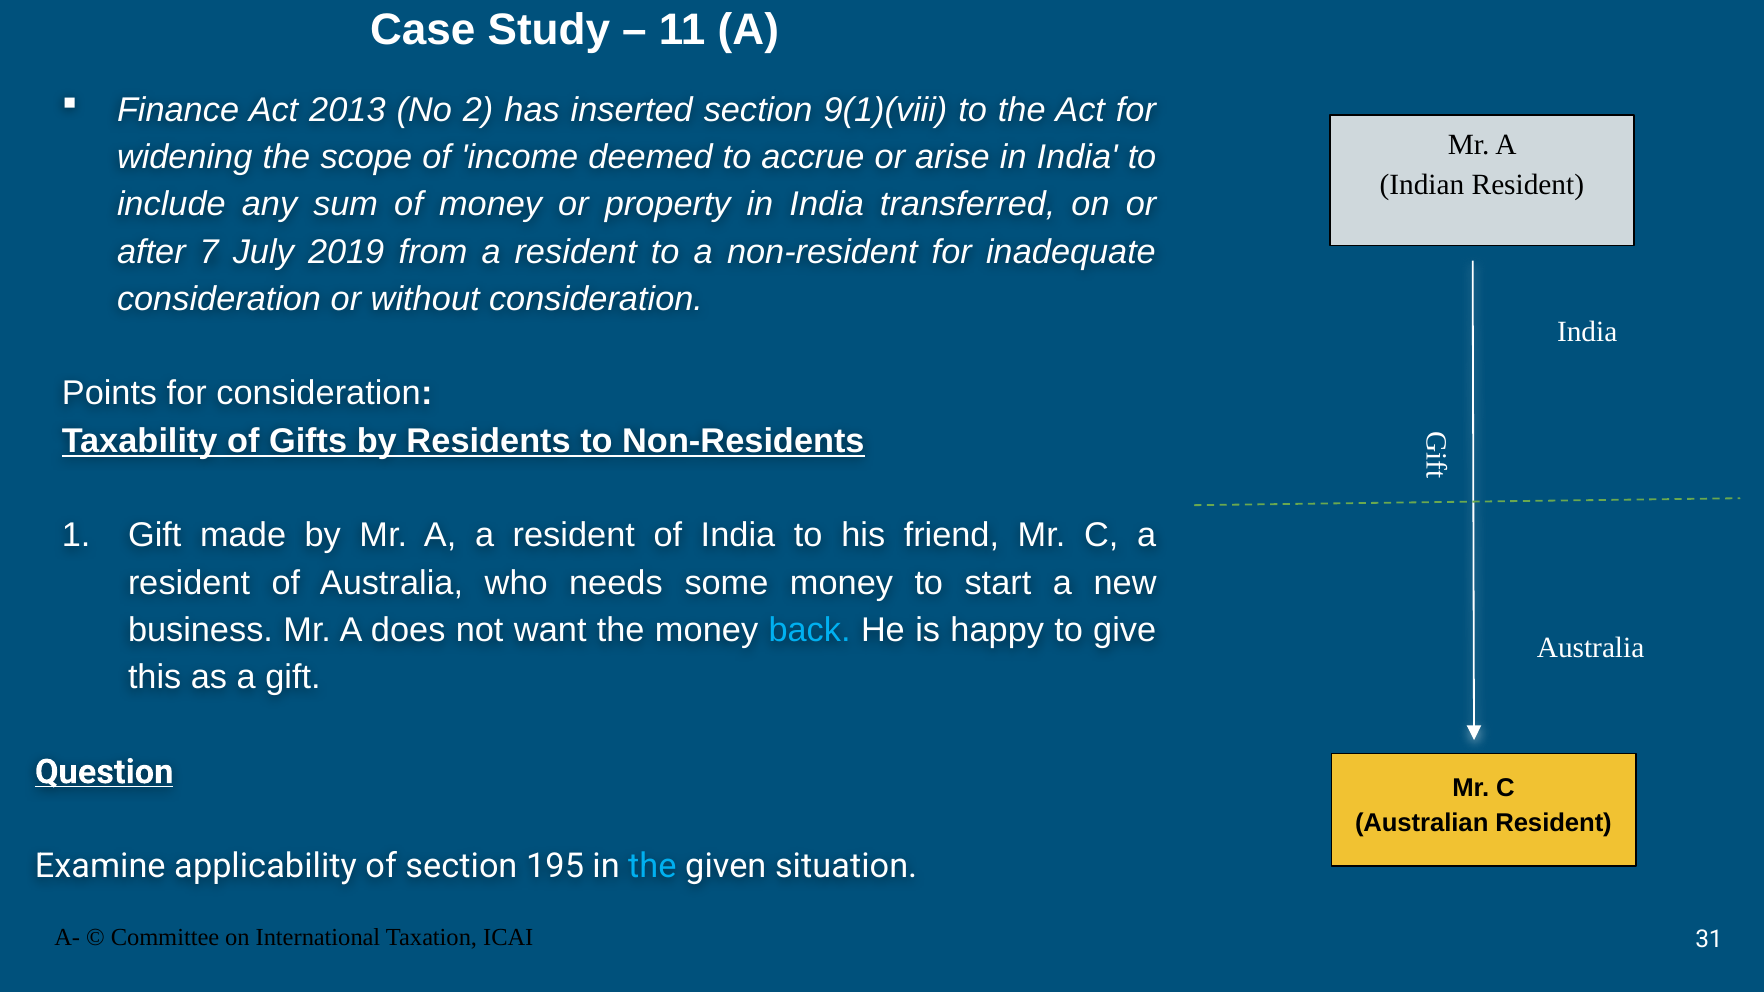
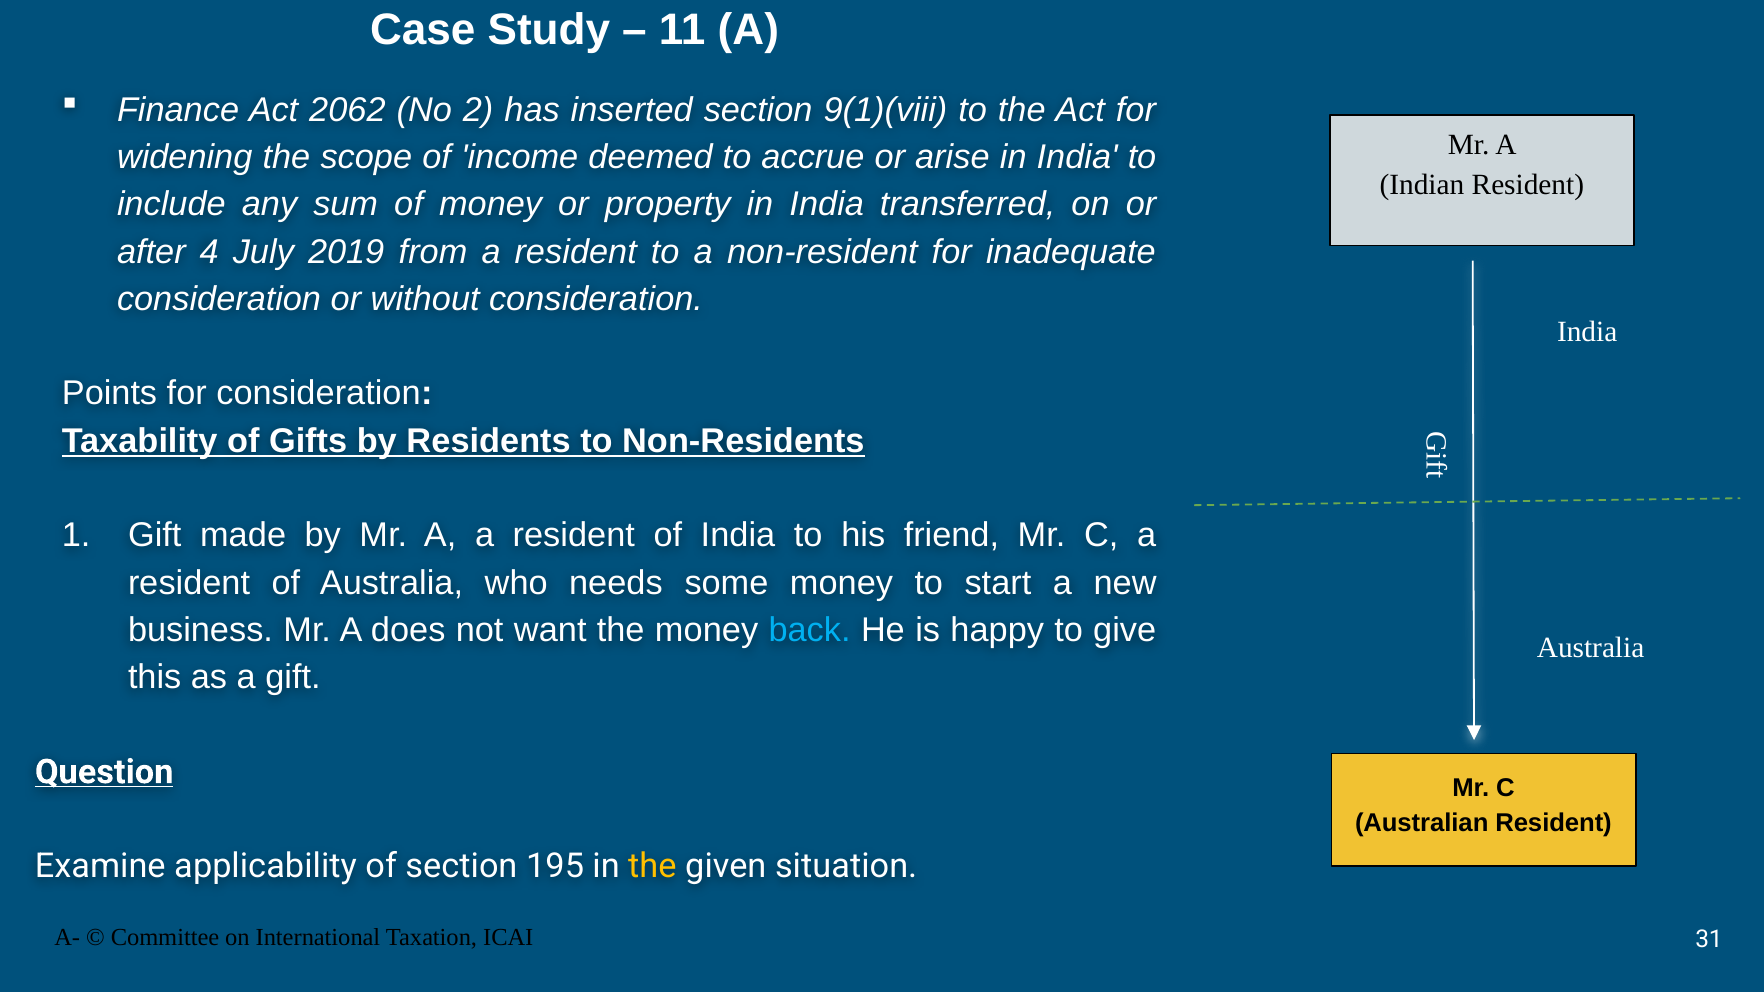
2013: 2013 -> 2062 (347, 110)
7: 7 -> 4 (209, 252)
the colour: light blue -> yellow (652, 867)
